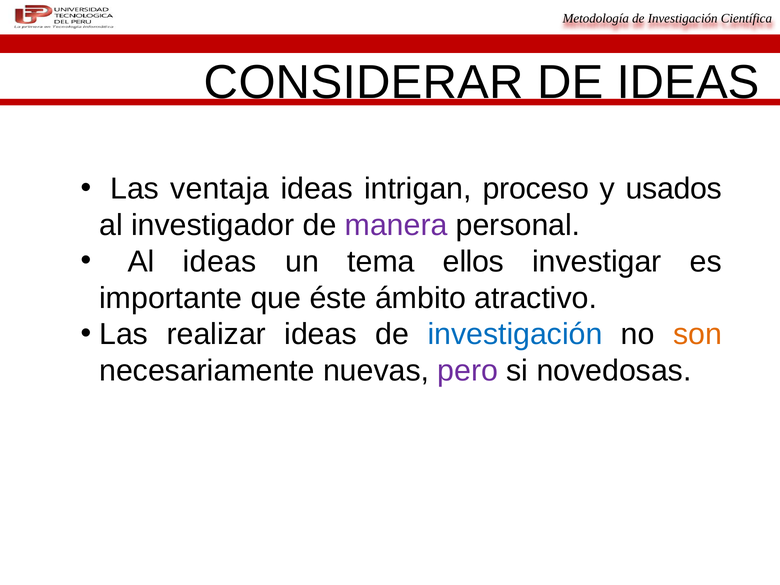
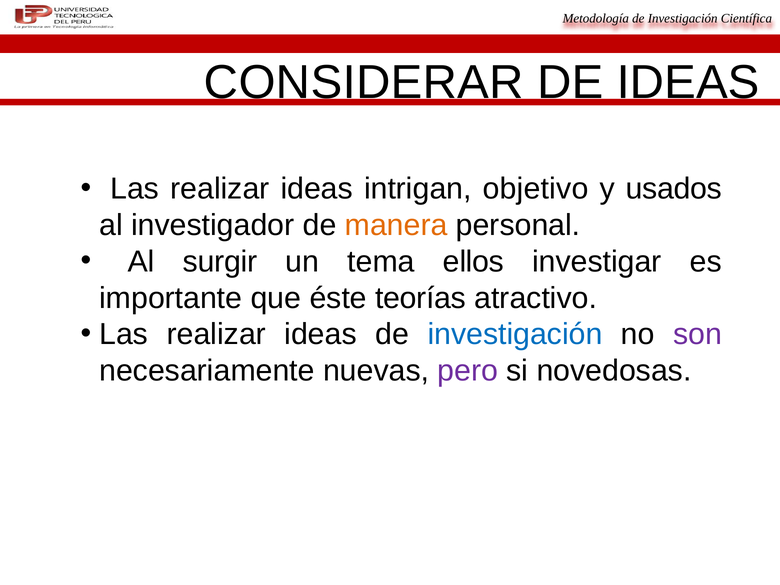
ventaja: ventaja -> realizar (220, 189)
proceso: proceso -> objetivo (536, 189)
manera colour: purple -> orange (396, 225)
Al ideas: ideas -> surgir (220, 262)
ámbito: ámbito -> teorías (421, 298)
son colour: orange -> purple (697, 334)
